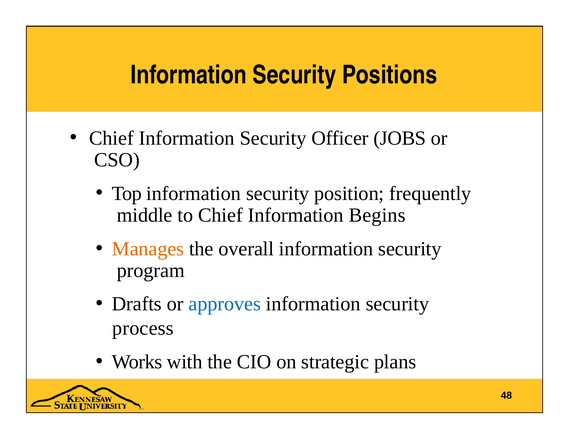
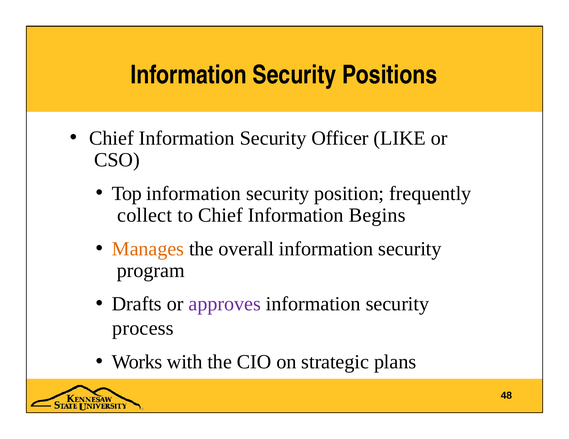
JOBS: JOBS -> LIKE (400, 138)
middle: middle -> collect (145, 215)
approves colour: blue -> purple (225, 304)
